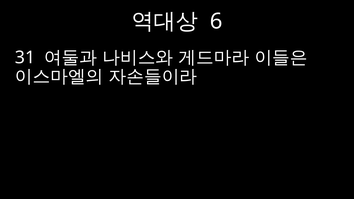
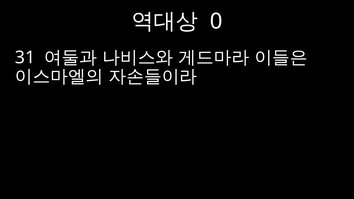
6: 6 -> 0 (216, 21)
